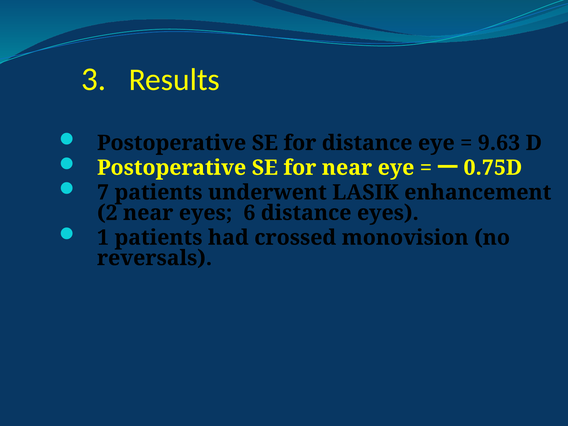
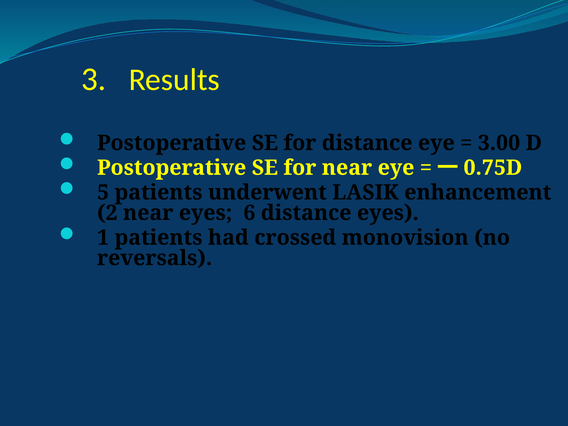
9.63: 9.63 -> 3.00 (499, 143)
7: 7 -> 5 (103, 192)
